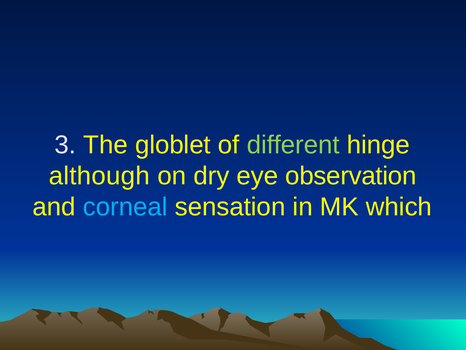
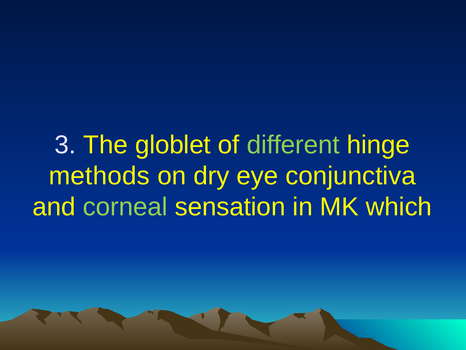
although: although -> methods (99, 176)
observation: observation -> conjunctiva (351, 176)
corneal colour: light blue -> light green (125, 207)
